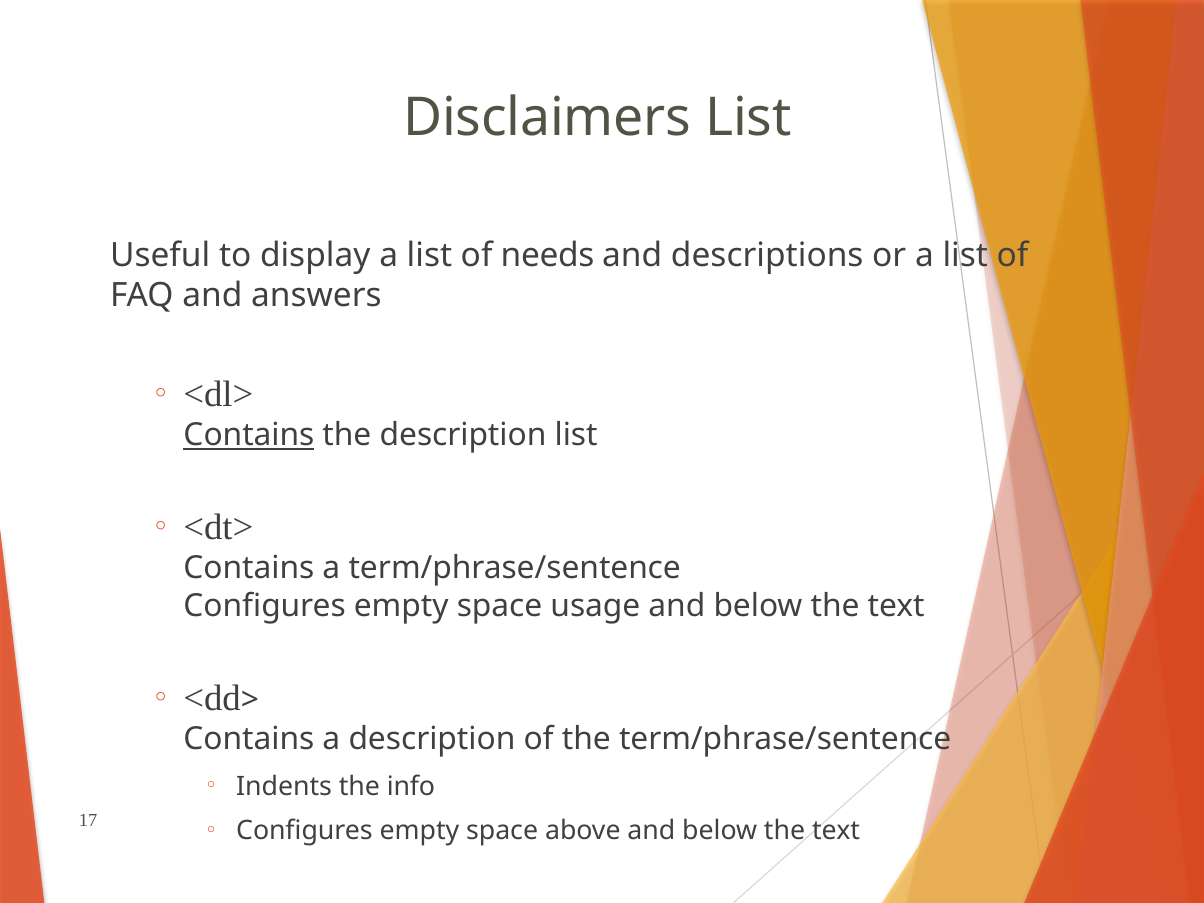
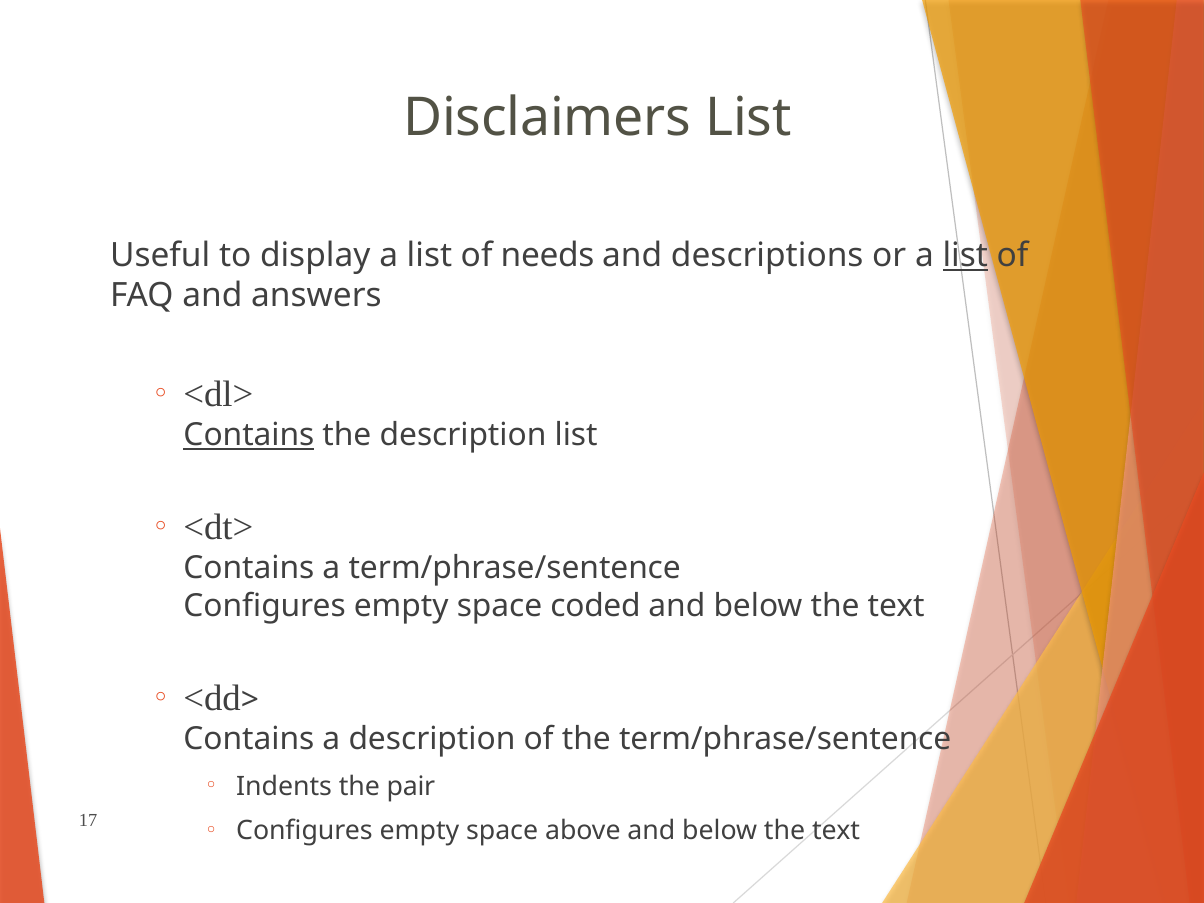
list underline: none -> present (965, 255)
usage: usage -> coded (596, 606)
info: info -> pair (411, 786)
